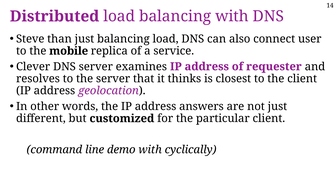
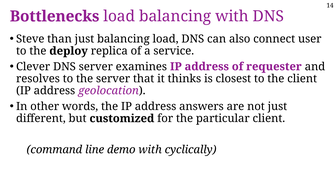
Distributed: Distributed -> Bottlenecks (55, 16)
mobile: mobile -> deploy (69, 51)
